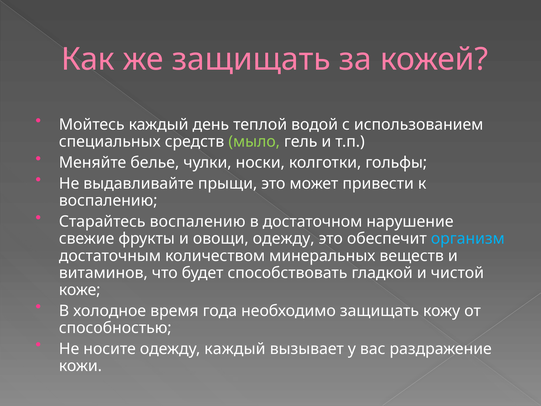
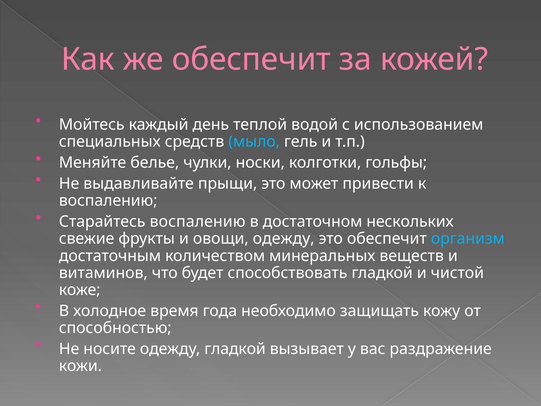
же защищать: защищать -> обеспечит (251, 59)
мыло colour: light green -> light blue (254, 142)
нарушение: нарушение -> нескольких (410, 222)
одежду каждый: каждый -> гладкой (235, 349)
